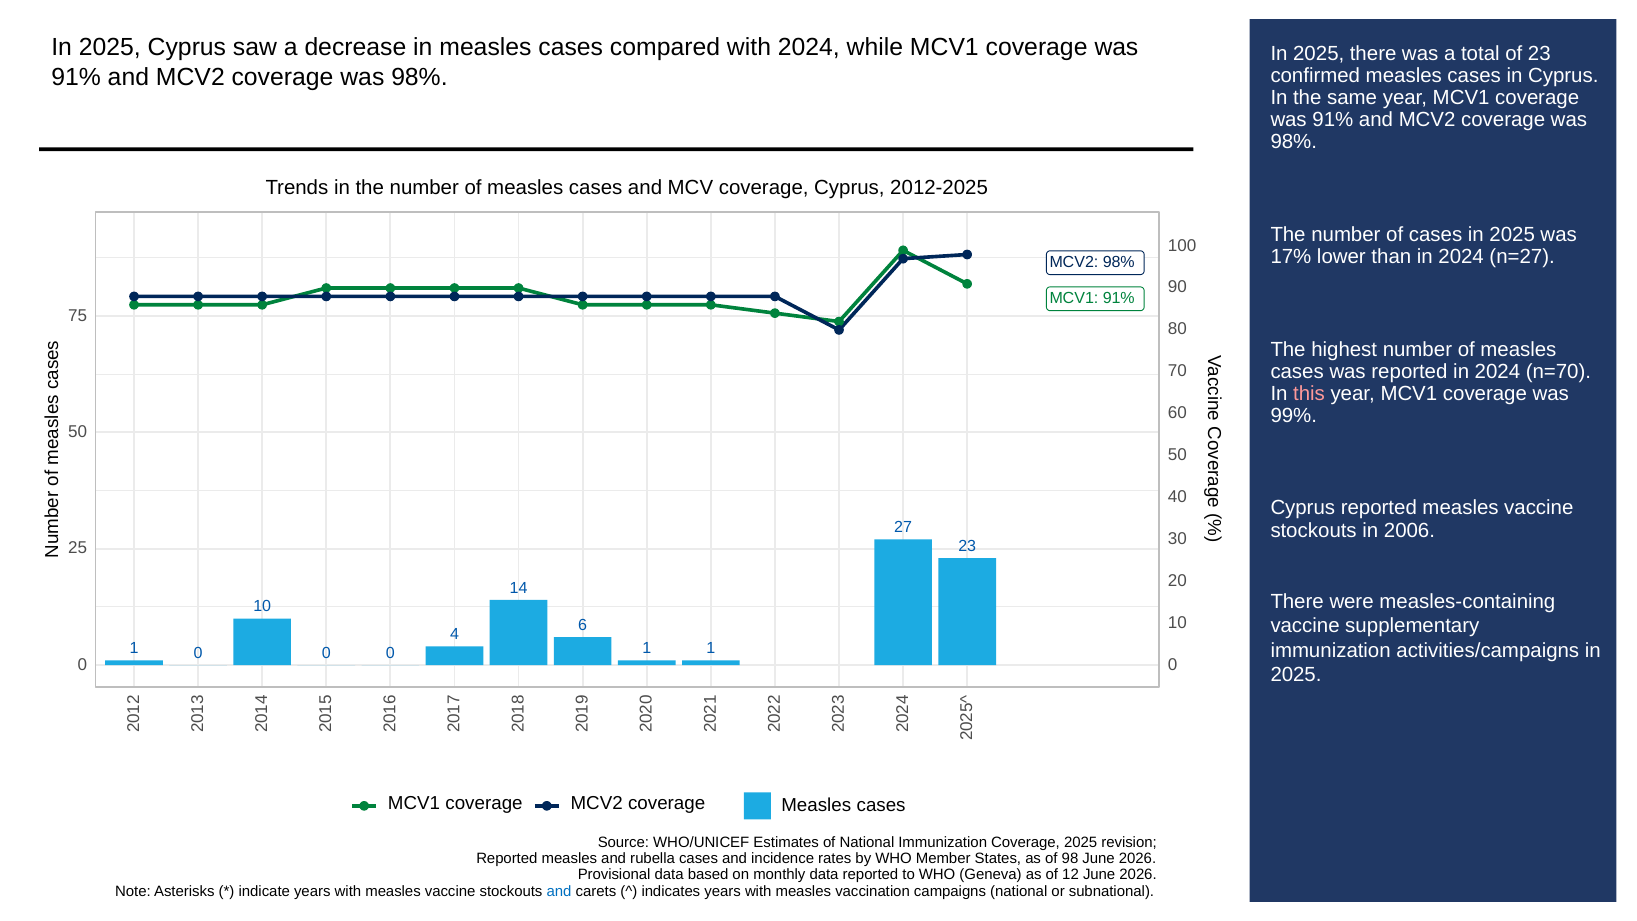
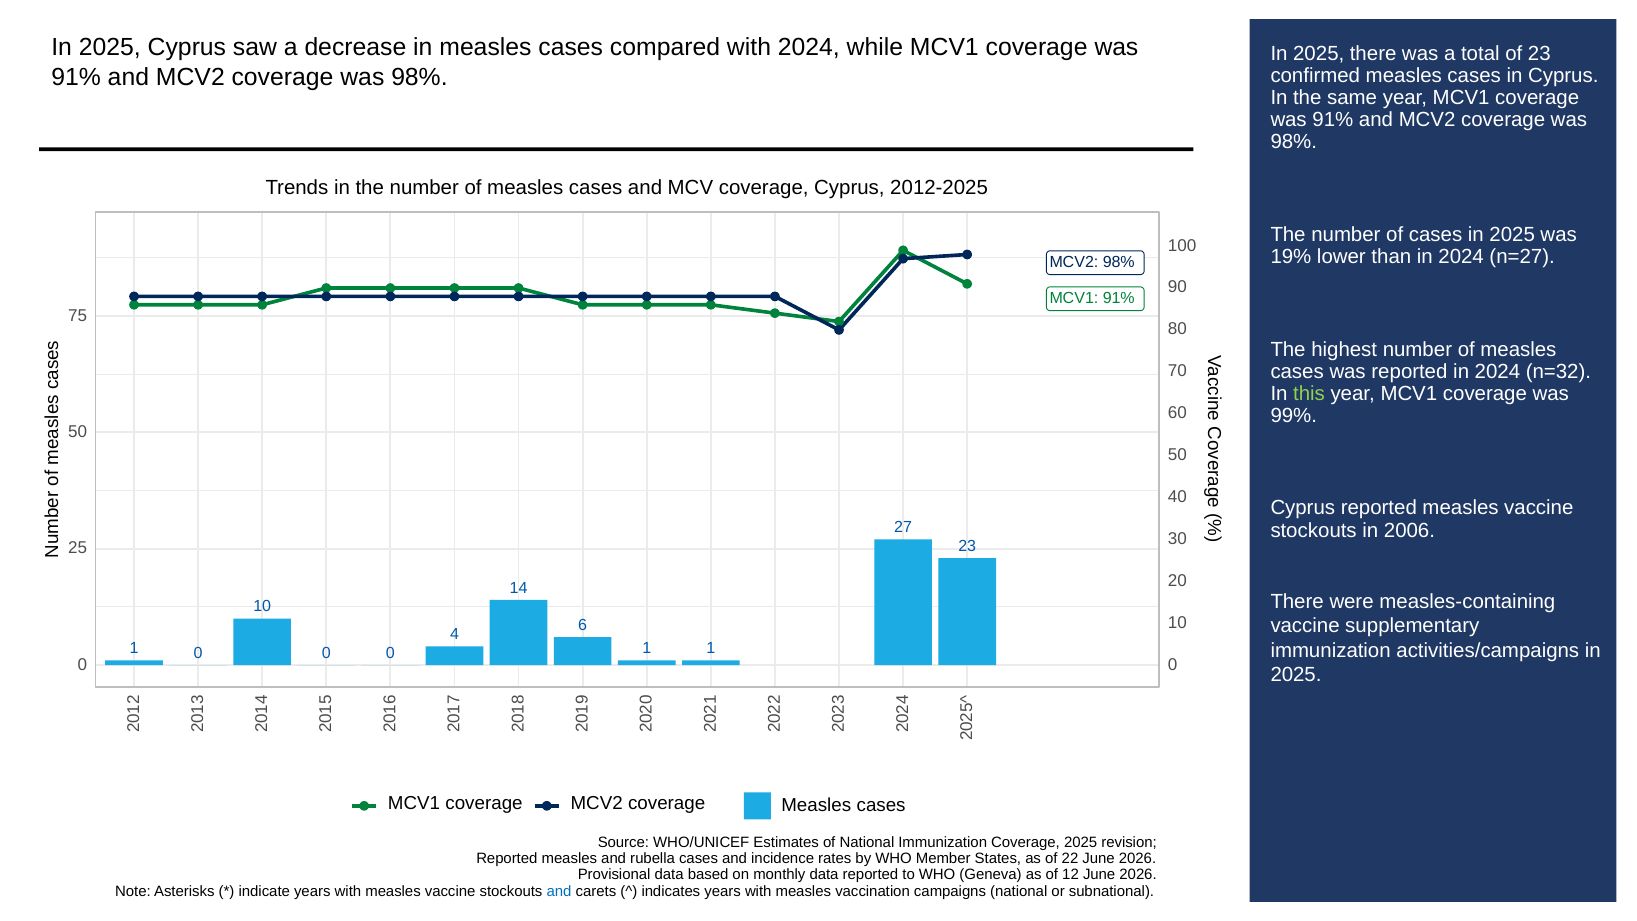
17%: 17% -> 19% (1291, 257)
n=70: n=70 -> n=32 (1558, 371)
this colour: pink -> light green (1309, 393)
98: 98 -> 22 (1070, 859)
